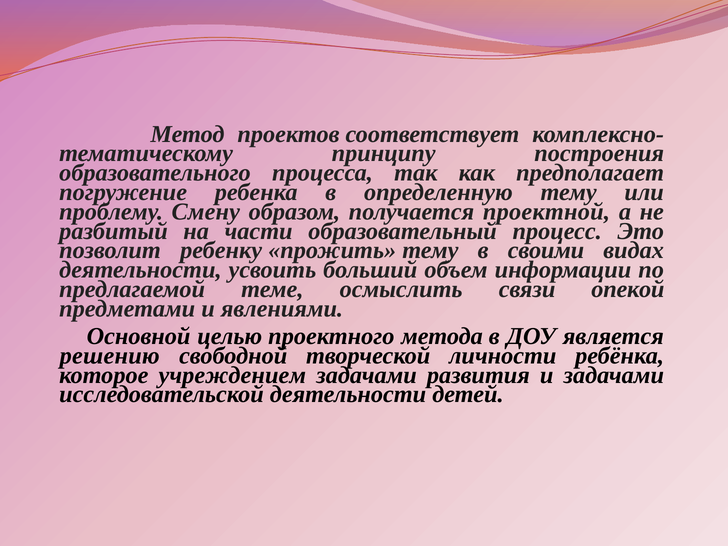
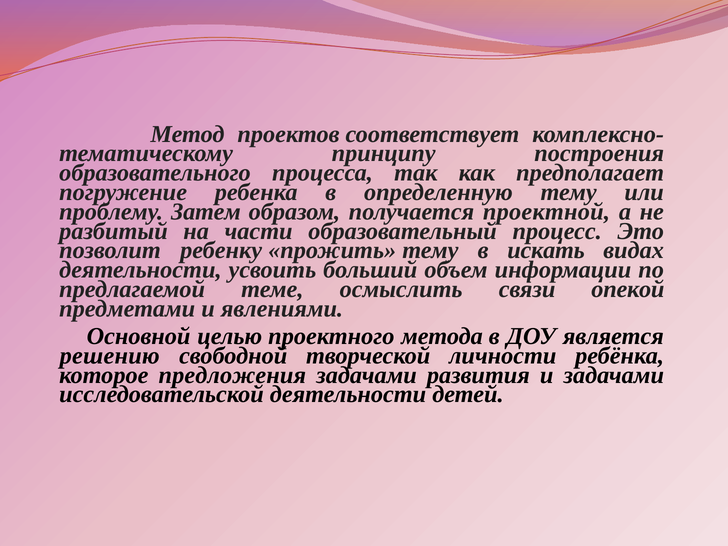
Смену: Смену -> Затем (206, 212)
своими: своими -> искать (546, 250)
учреждением: учреждением -> предложения (232, 375)
